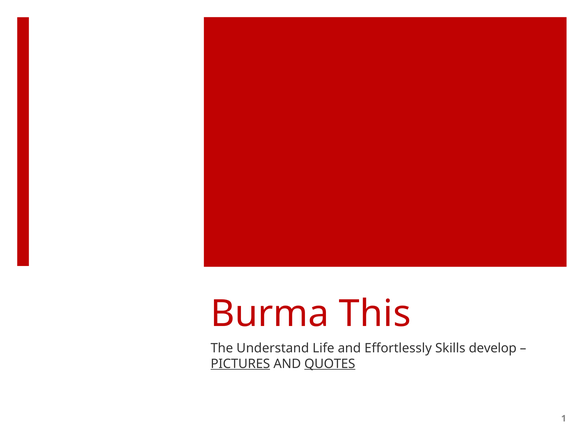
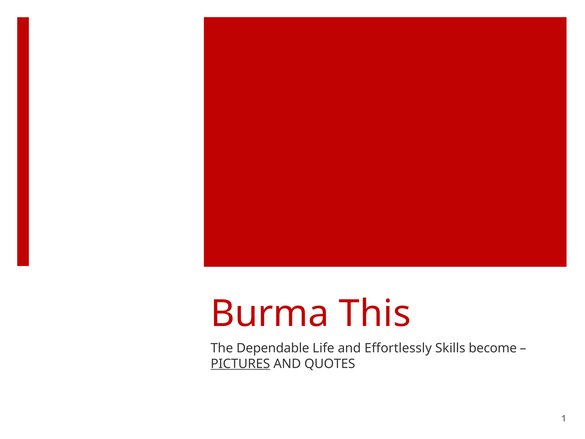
Understand: Understand -> Dependable (273, 348)
develop: develop -> become (493, 348)
QUOTES underline: present -> none (330, 364)
